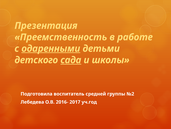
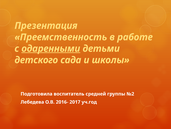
сада underline: present -> none (71, 60)
